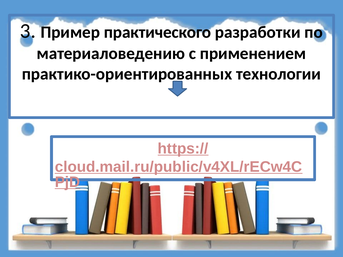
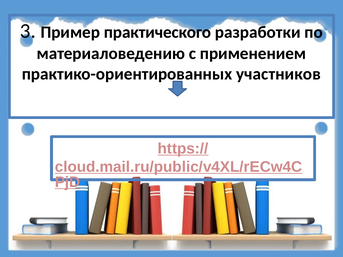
технологии: технологии -> участников (278, 74)
